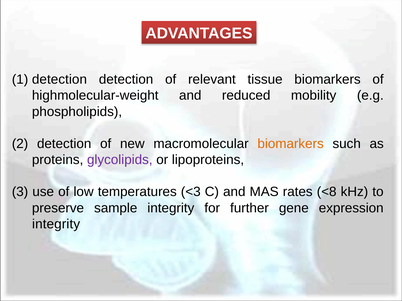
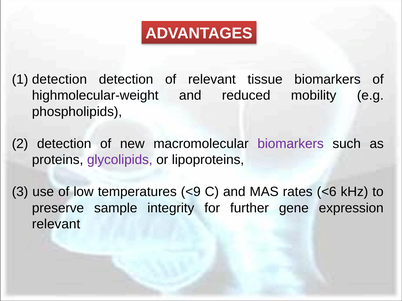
biomarkers colour: orange -> purple (291, 144)
<3: <3 -> <9 (191, 192)
<8: <8 -> <6 (327, 192)
integrity: integrity -> relevant (56, 224)
